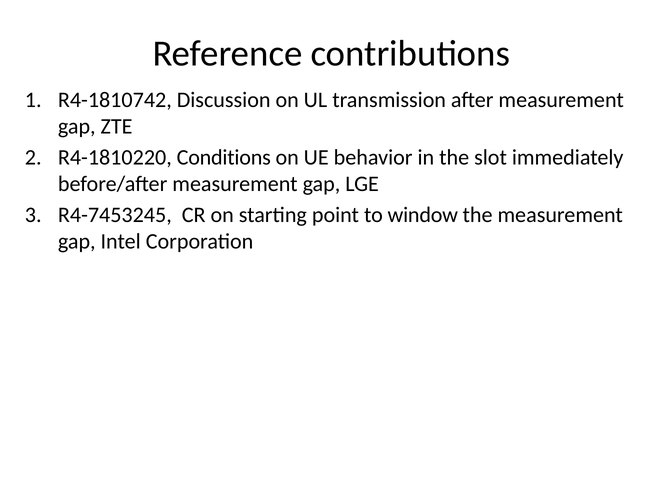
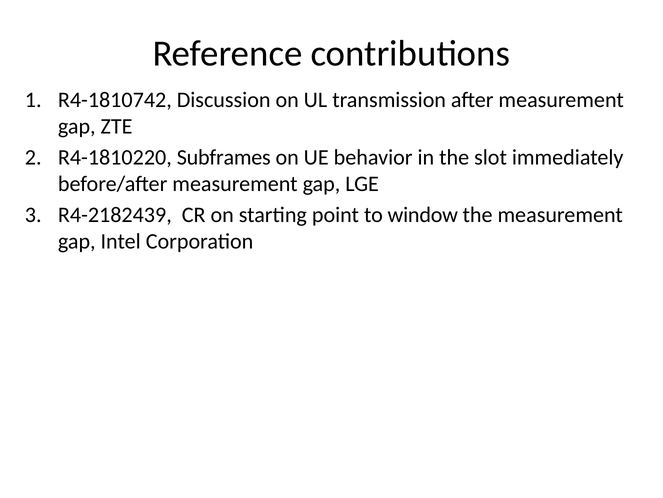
Conditions: Conditions -> Subframes (224, 157)
R4-7453245: R4-7453245 -> R4-2182439 (115, 215)
